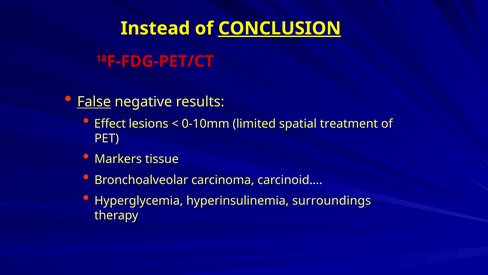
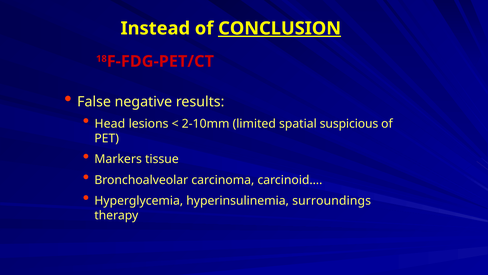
False underline: present -> none (94, 102)
Effect: Effect -> Head (110, 124)
0-10mm: 0-10mm -> 2-10mm (206, 124)
treatment: treatment -> suspicious (349, 124)
